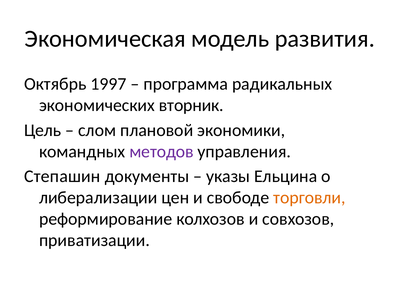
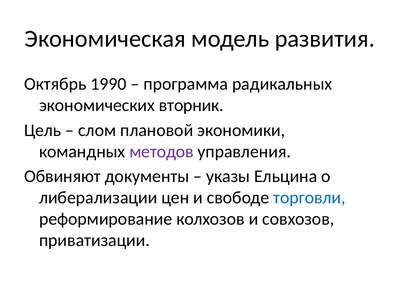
1997: 1997 -> 1990 (108, 84)
Степашин: Степашин -> Обвиняют (62, 176)
торговли colour: orange -> blue (309, 198)
